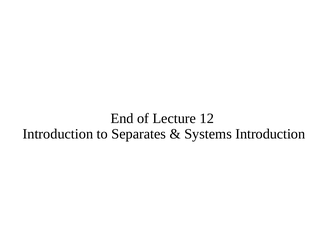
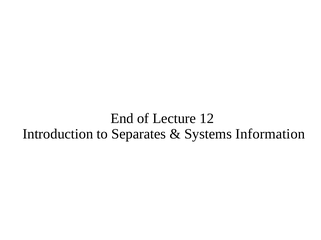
Systems Introduction: Introduction -> Information (270, 134)
